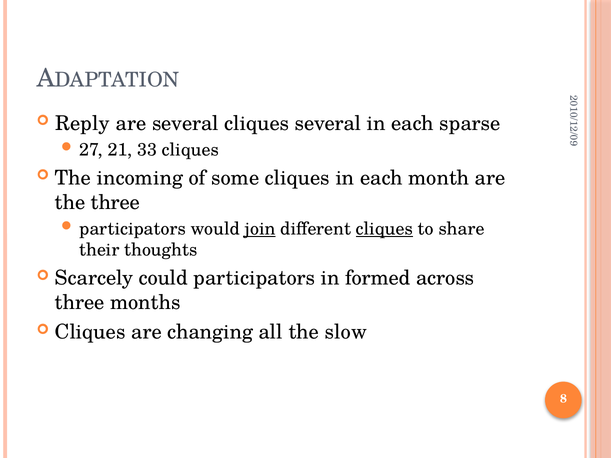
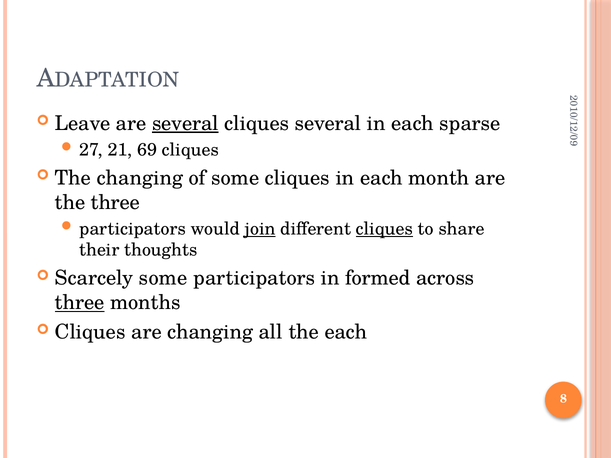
Reply: Reply -> Leave (83, 124)
several underline: none -> present (185, 124)
33: 33 -> 69 (147, 150)
The incoming: incoming -> changing (140, 178)
Scarcely could: could -> some (163, 278)
three underline: none -> present (80, 303)
the slow: slow -> each (346, 332)
